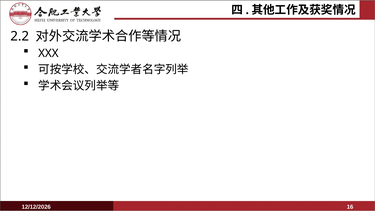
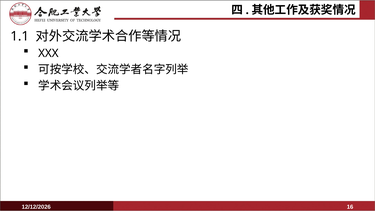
2.2: 2.2 -> 1.1 (20, 36)
